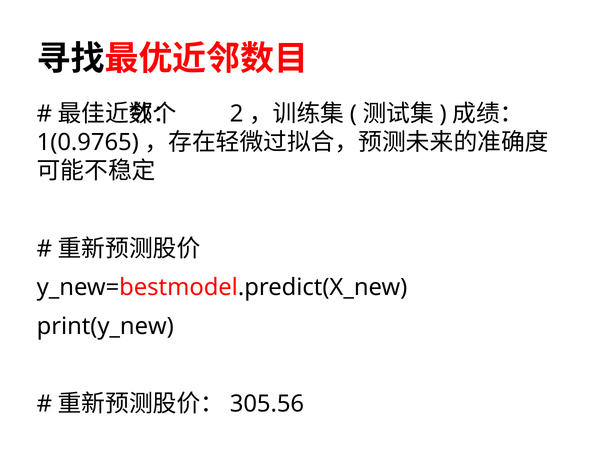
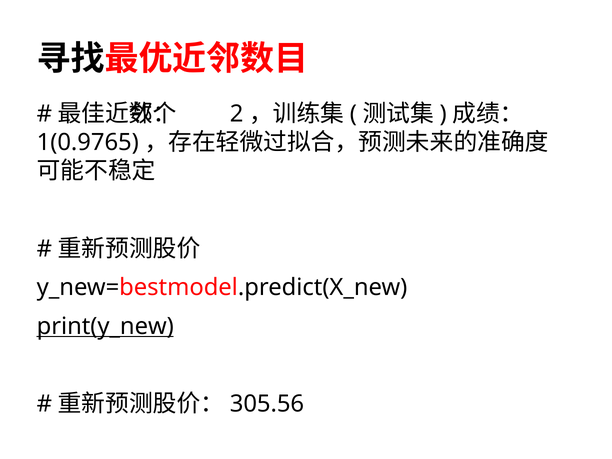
print(y_new underline: none -> present (105, 326)
